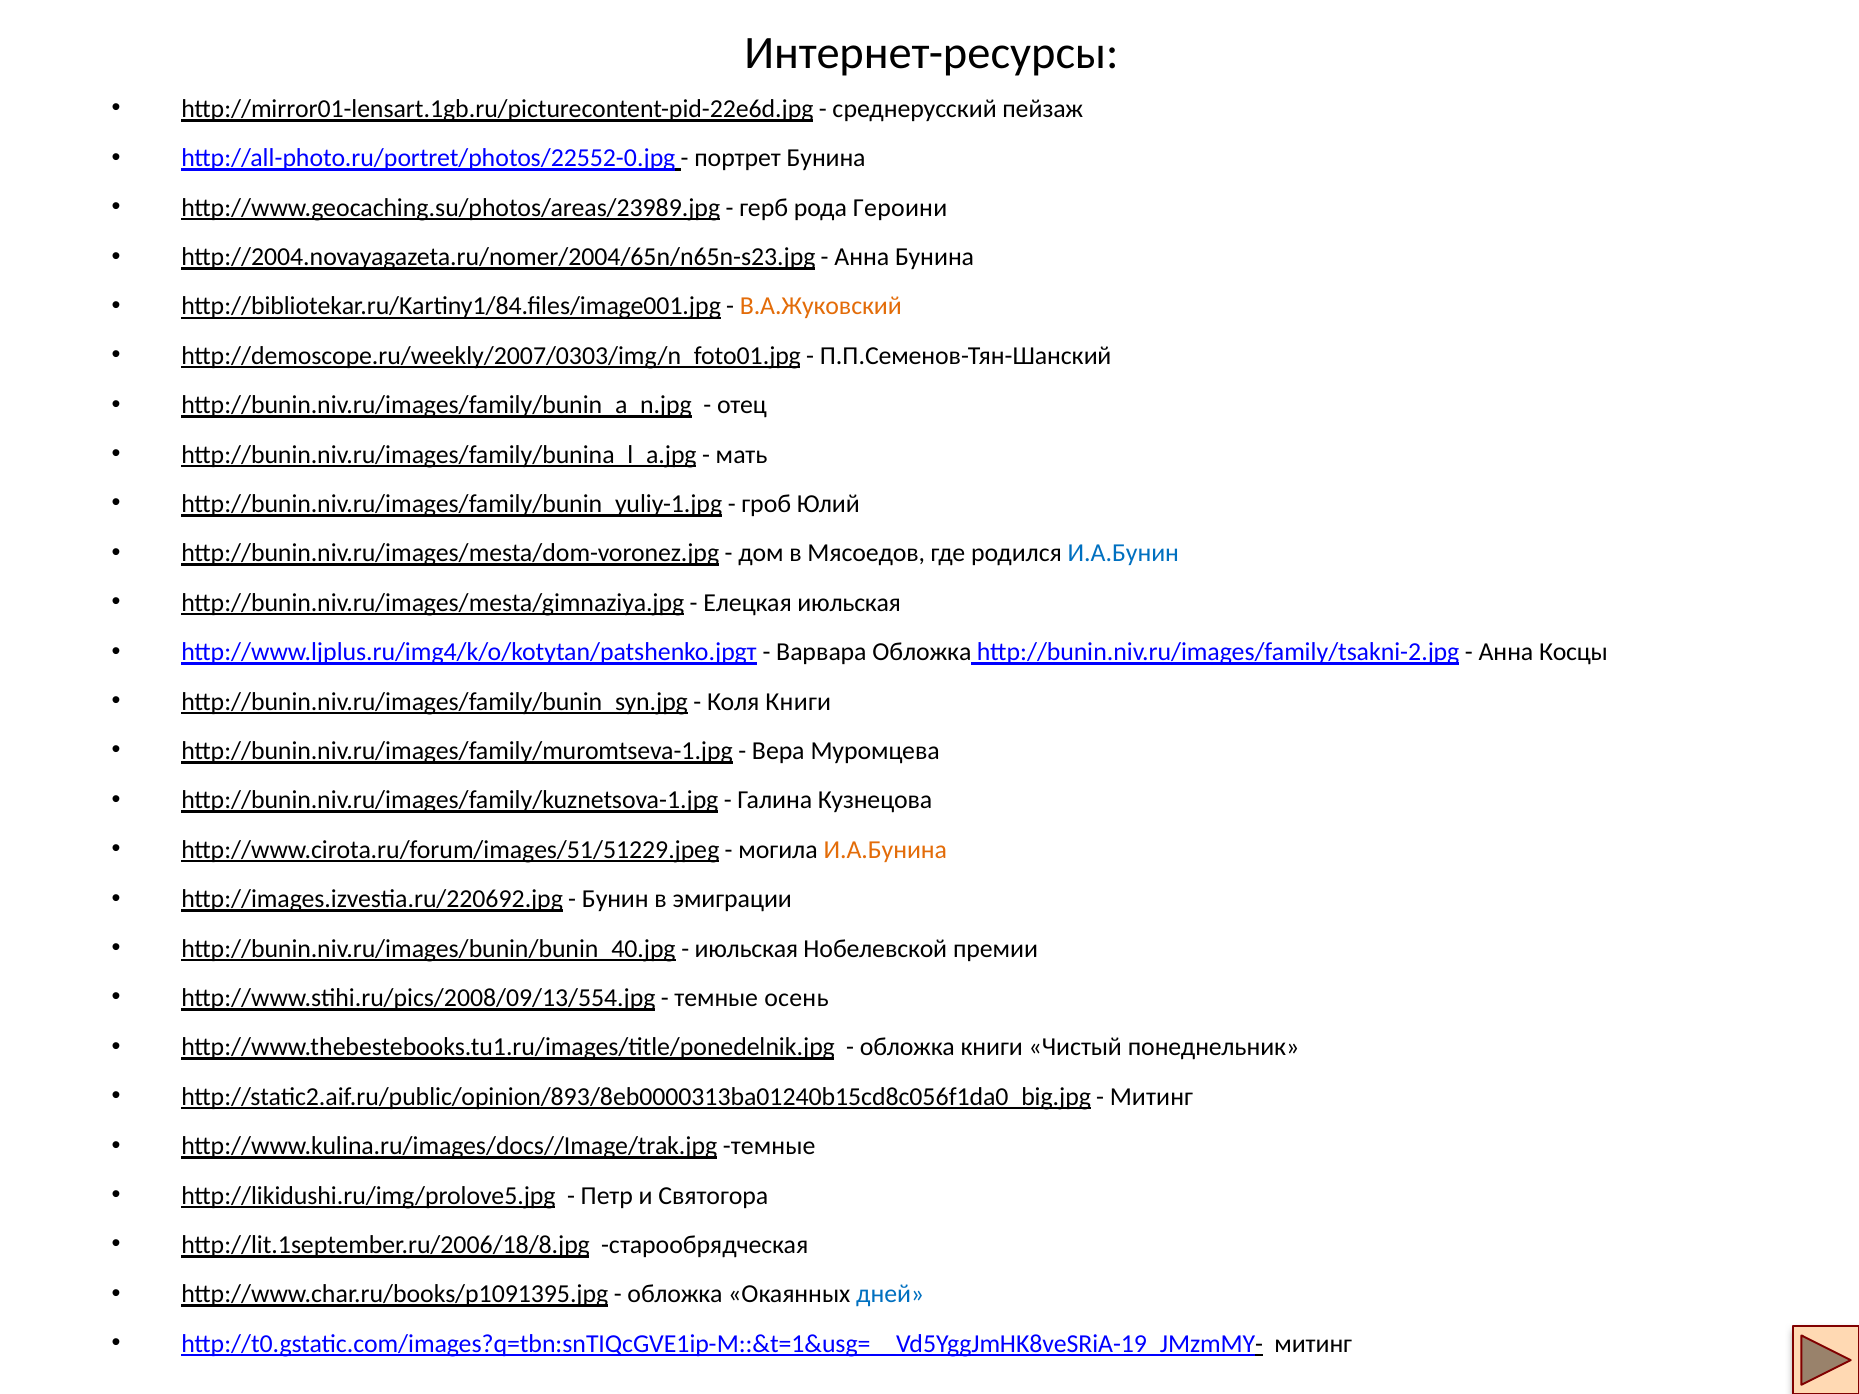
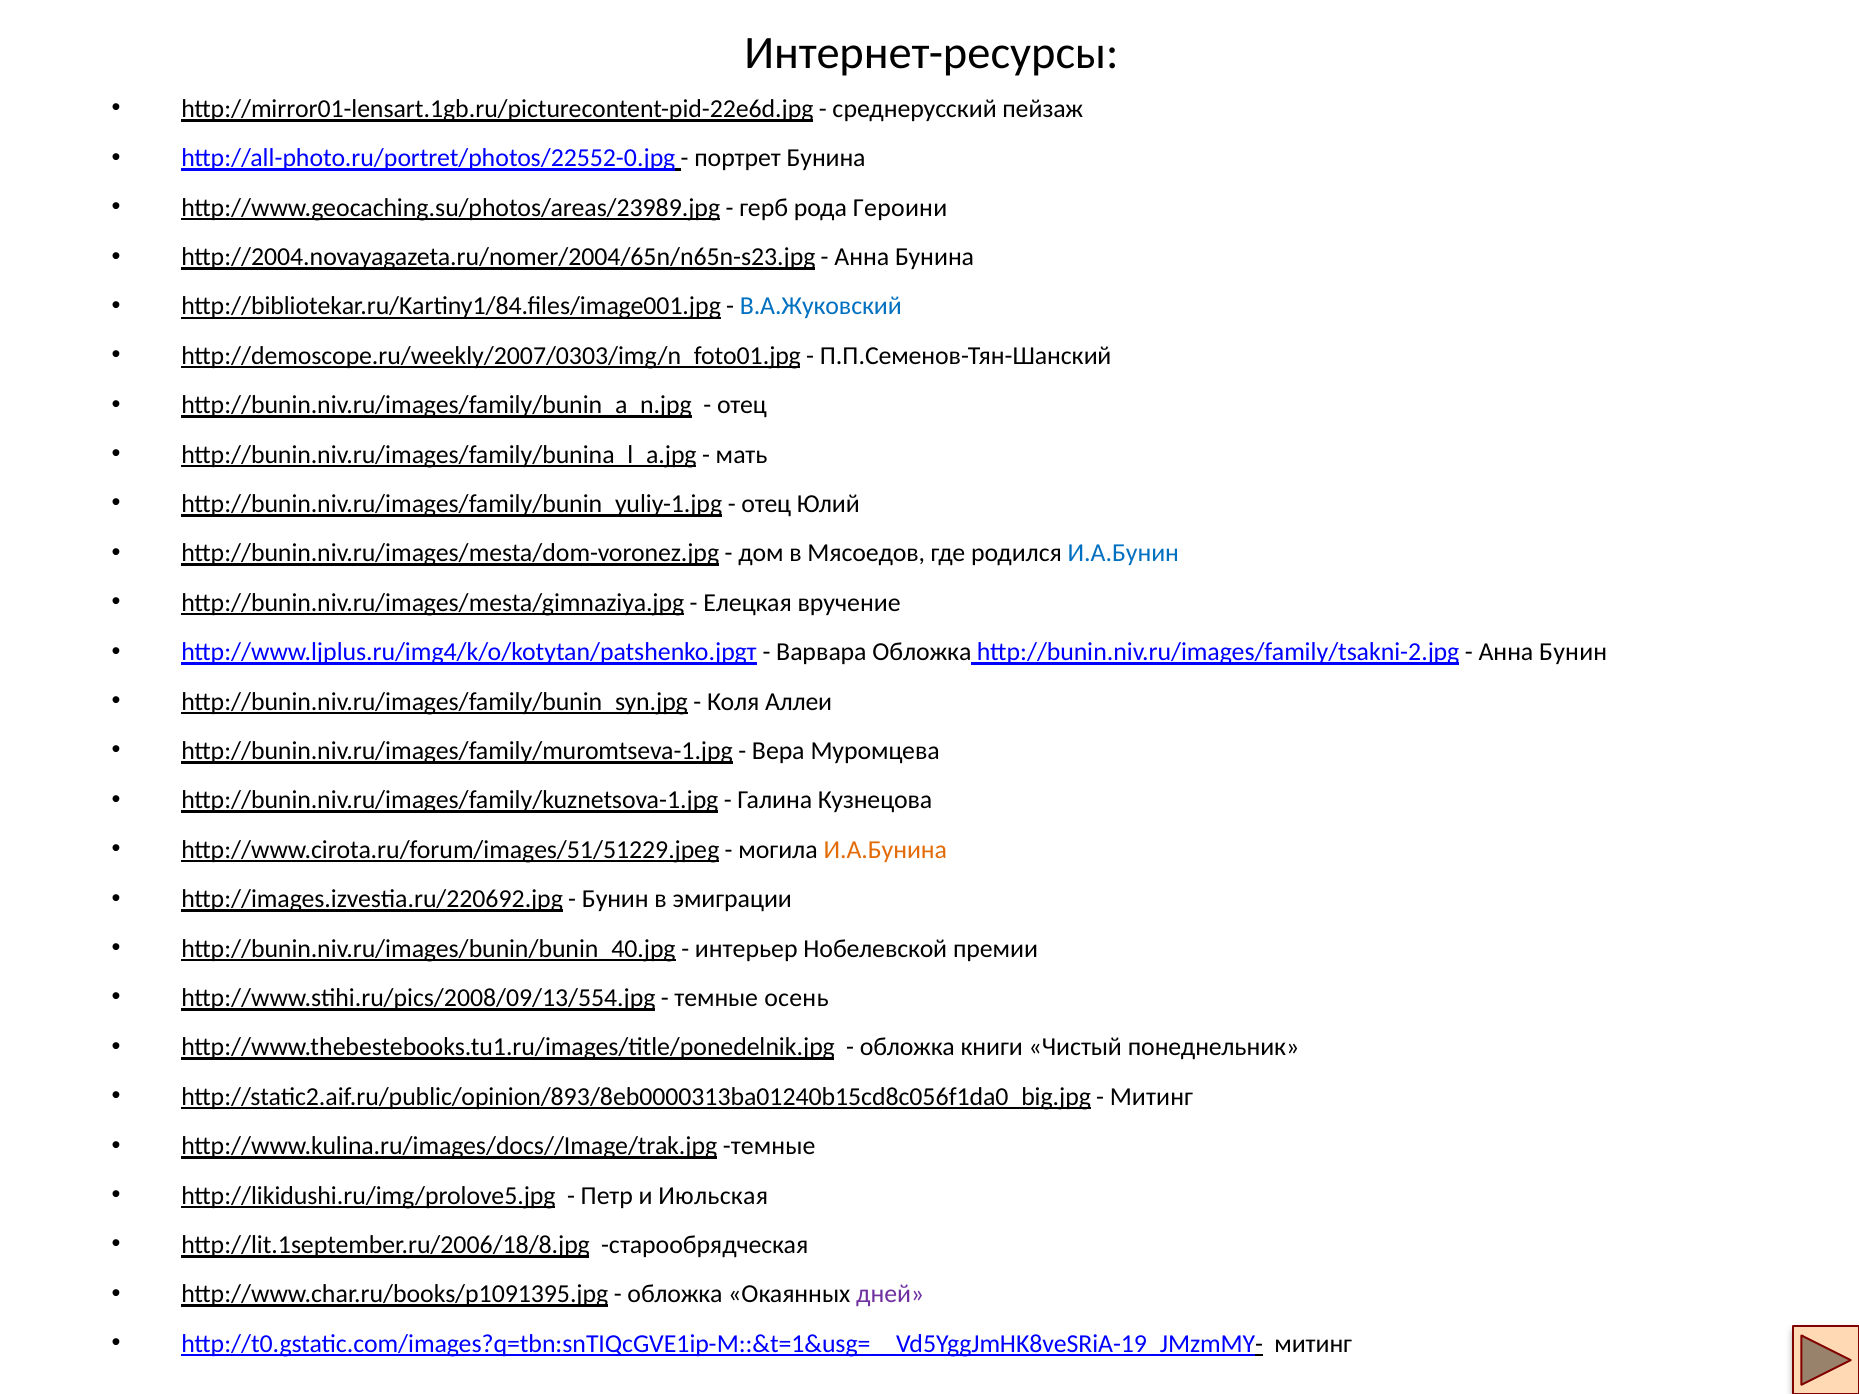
В.А.Жуковский colour: orange -> blue (821, 306)
гроб: гроб -> отец (766, 504)
Елецкая июльская: июльская -> вручение (849, 603)
Анна Косцы: Косцы -> Бунин (1573, 652)
Коля Книги: Книги -> Аллеи (799, 702)
июльская: июльская -> интерьер (746, 949)
Святогора: Святогора -> Июльская (713, 1196)
дней colour: blue -> purple (890, 1295)
